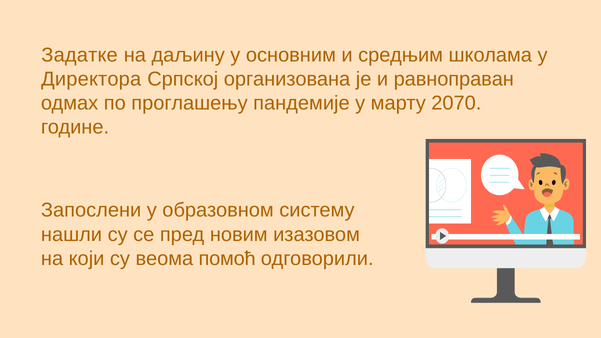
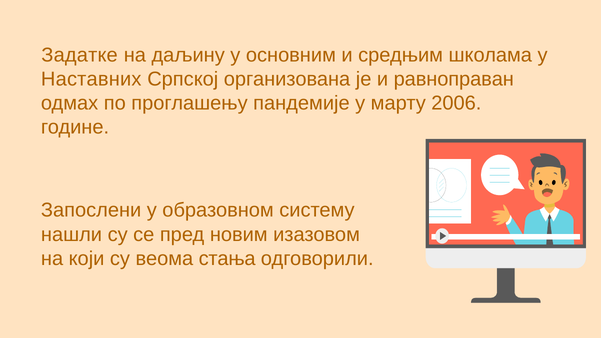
Директора: Директора -> Наставних (91, 79)
2070: 2070 -> 2006 (456, 103)
помоћ: помоћ -> стања (227, 259)
